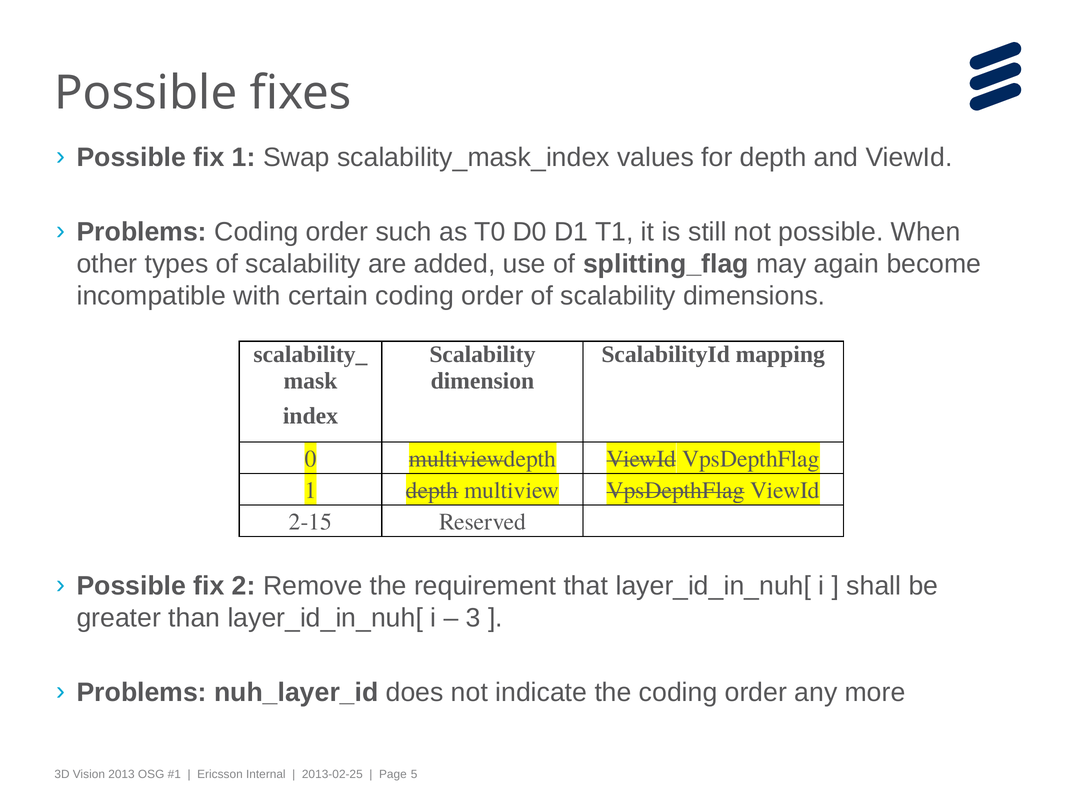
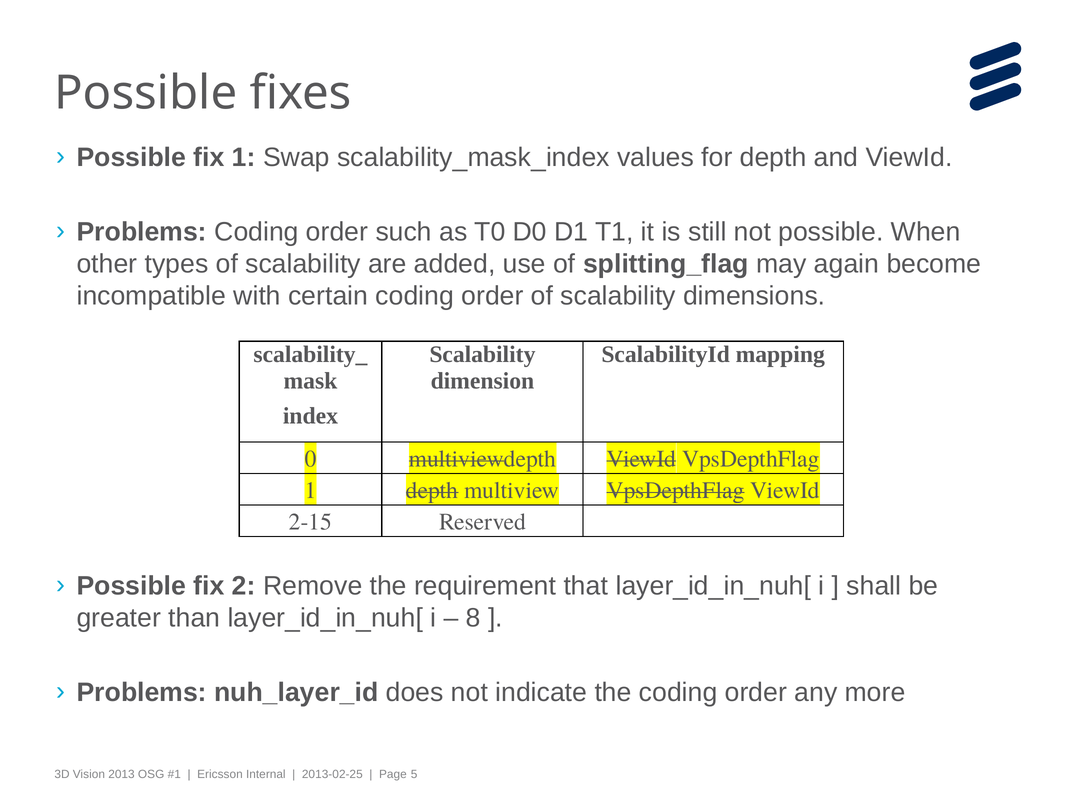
3: 3 -> 8 (473, 617)
